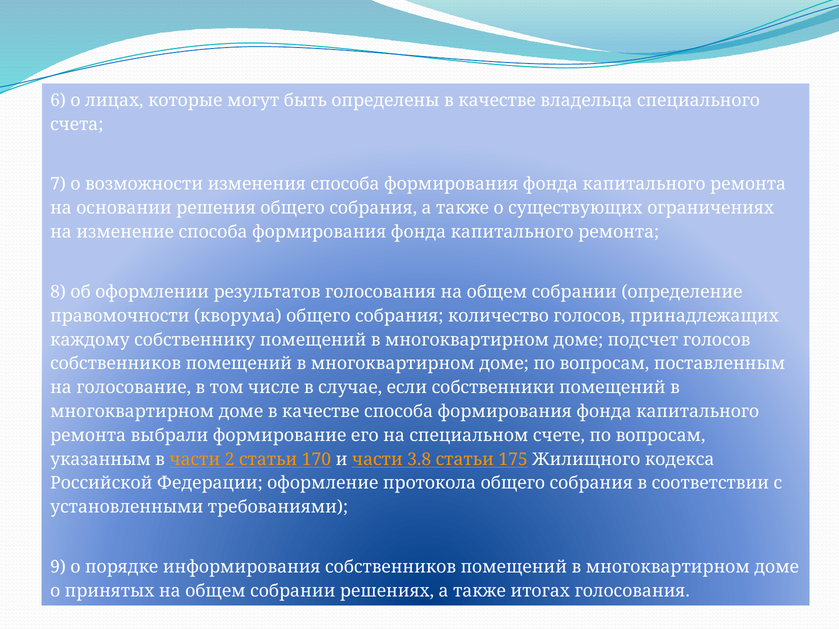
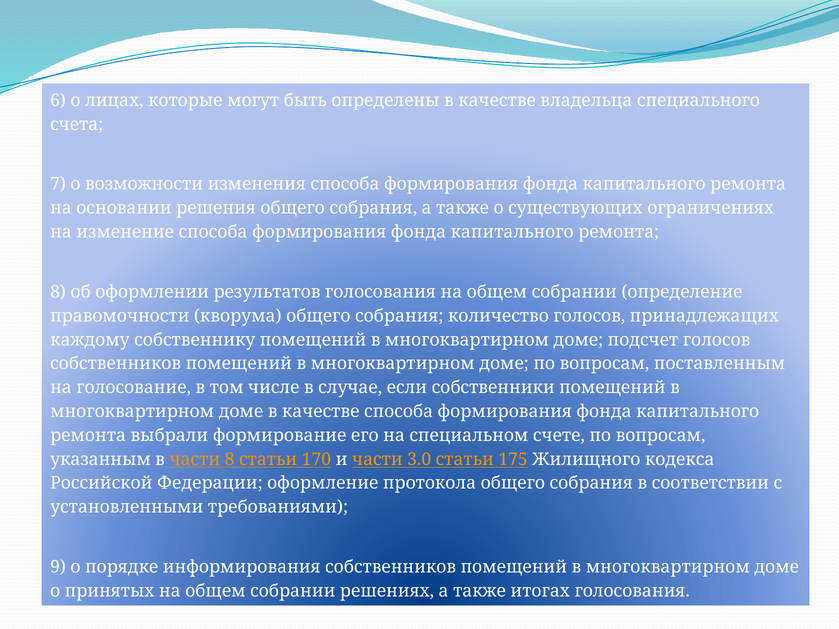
части 2: 2 -> 8 (230, 459)
3.8: 3.8 -> 3.0 (419, 459)
